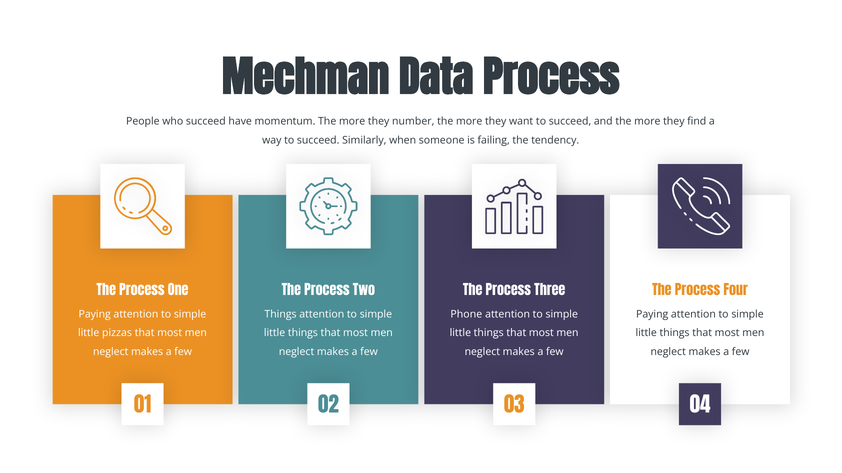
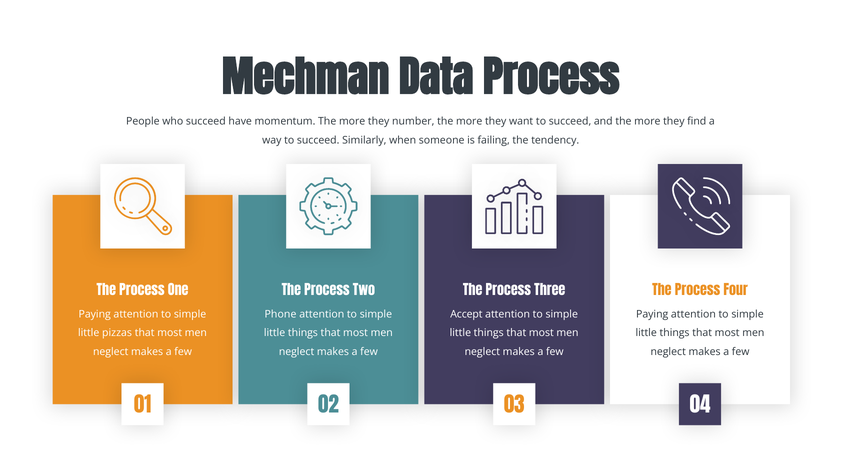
Things: Things -> Phone (280, 314)
Phone: Phone -> Accept (466, 314)
